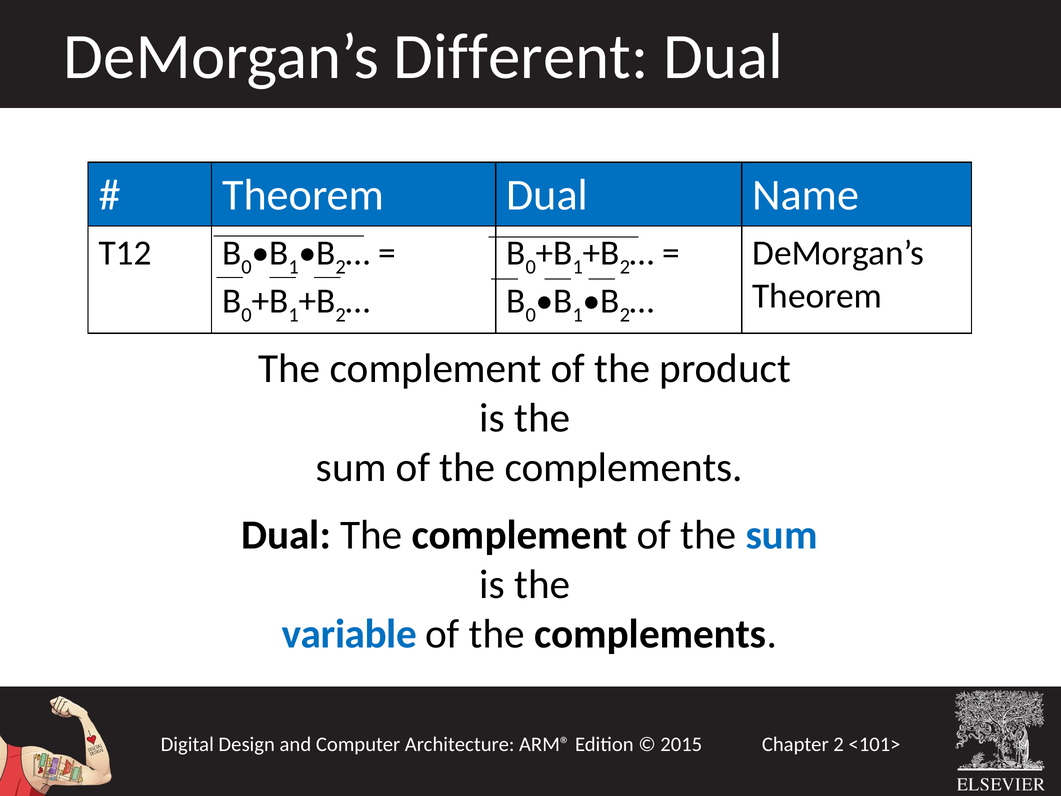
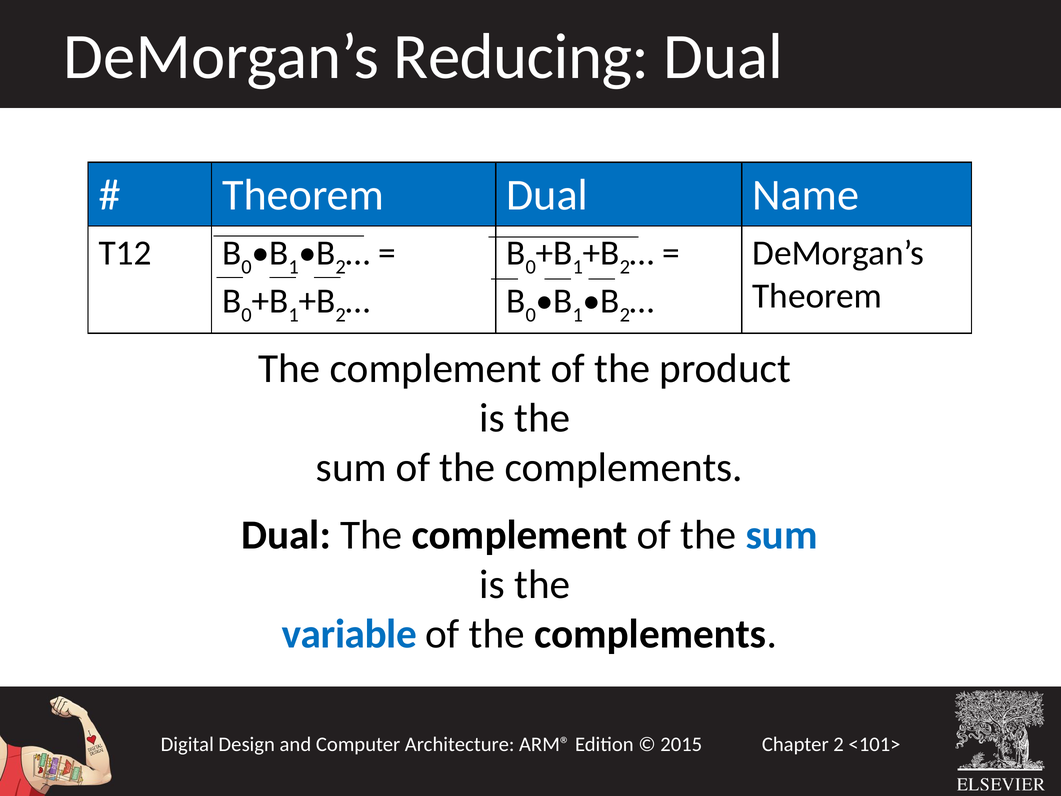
Different: Different -> Reducing (521, 57)
